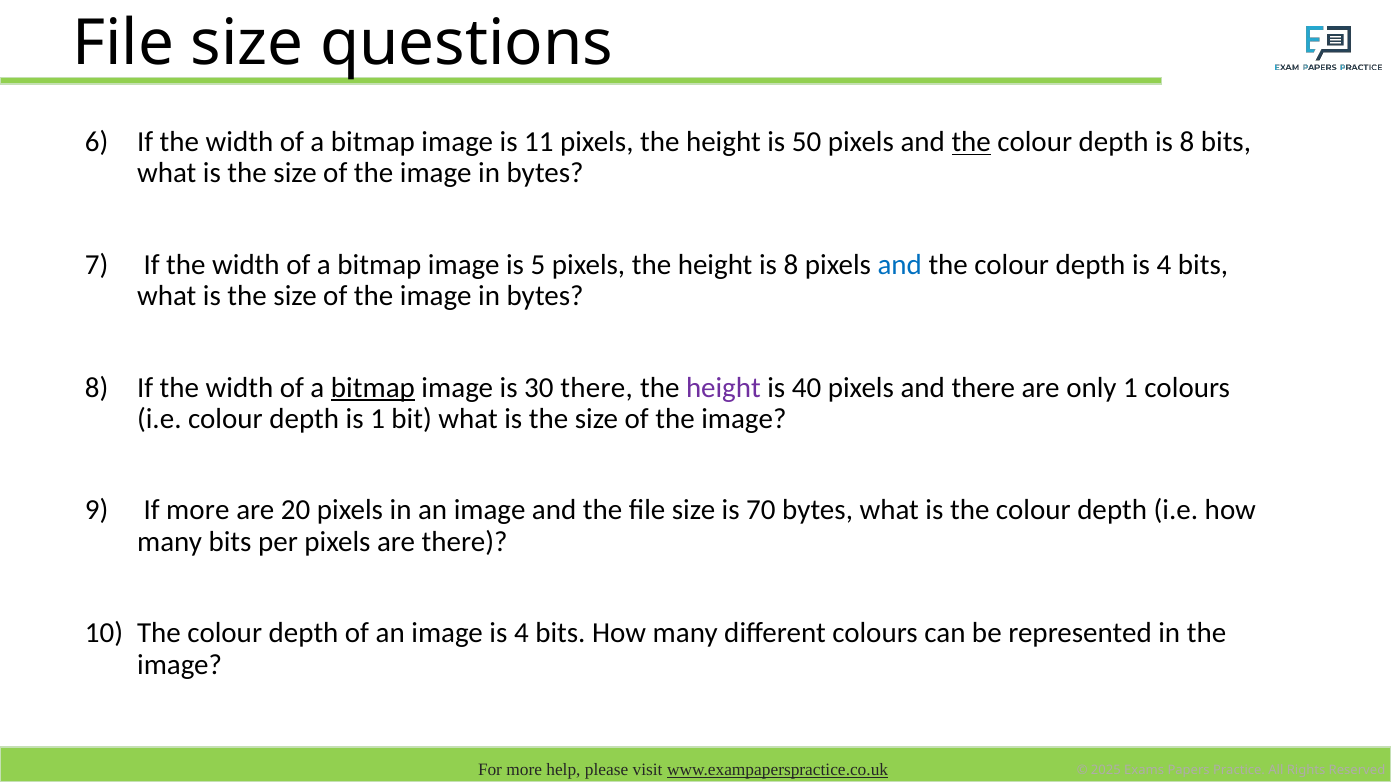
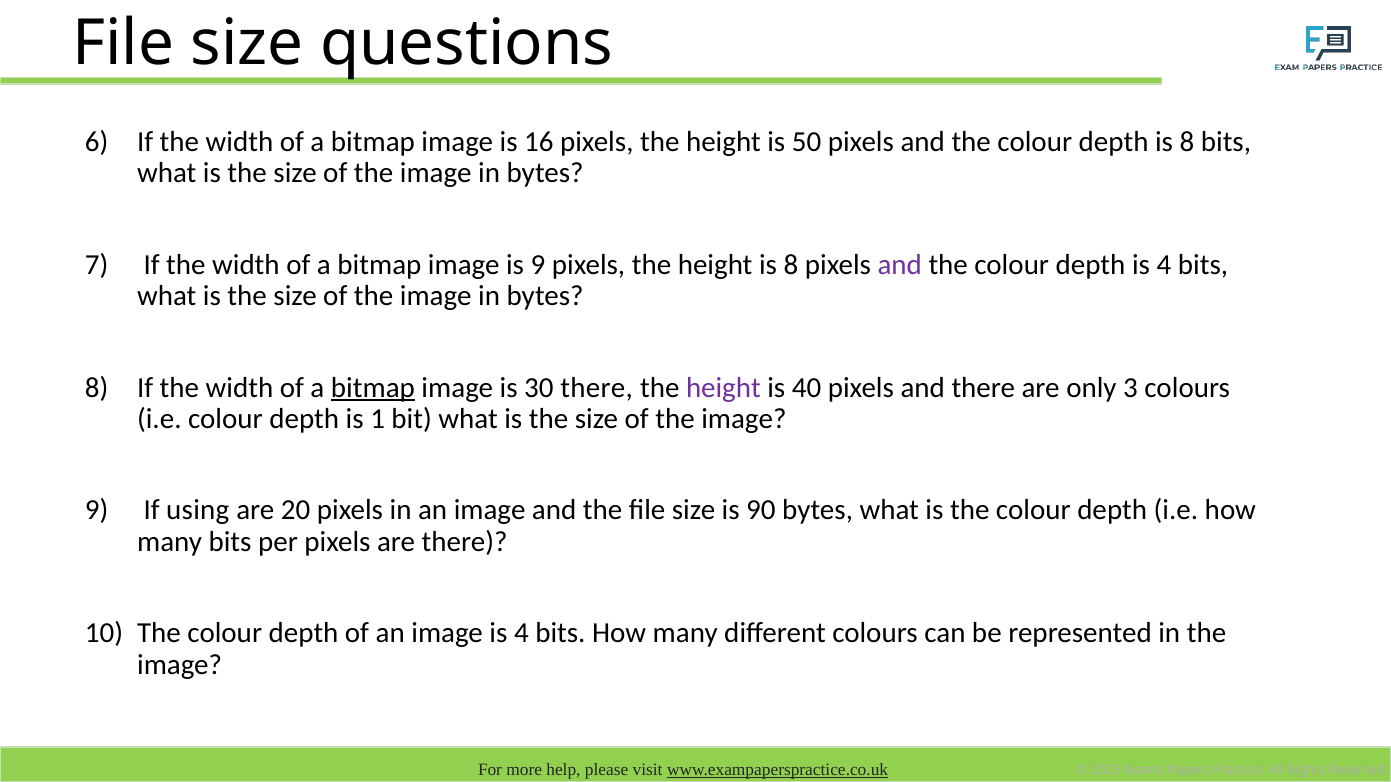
11: 11 -> 16 (539, 142)
the underline: present -> none (971, 142)
is 5: 5 -> 9 (538, 265)
and colour: blue -> purple (900, 265)
only 1: 1 -> 3 (1131, 388)
If more: more -> using (198, 511)
70: 70 -> 90 (761, 511)
